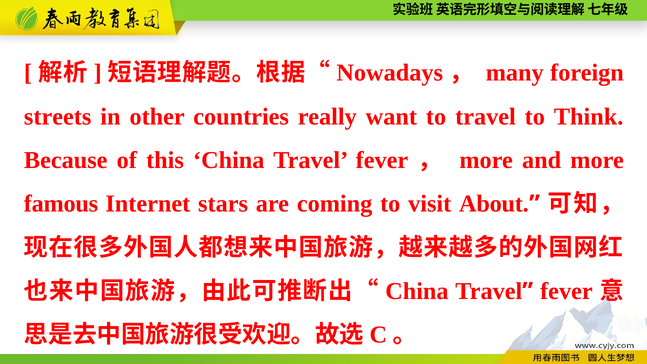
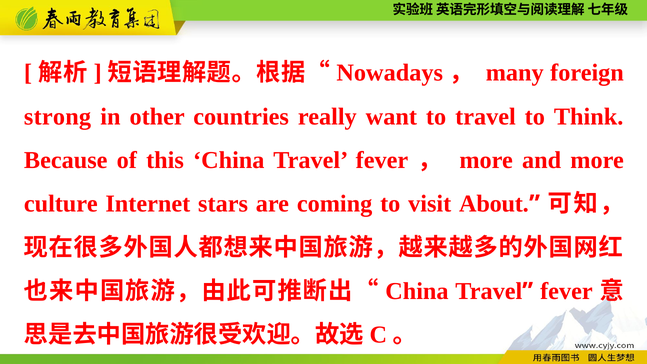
streets: streets -> strong (58, 117)
famous: famous -> culture (61, 204)
